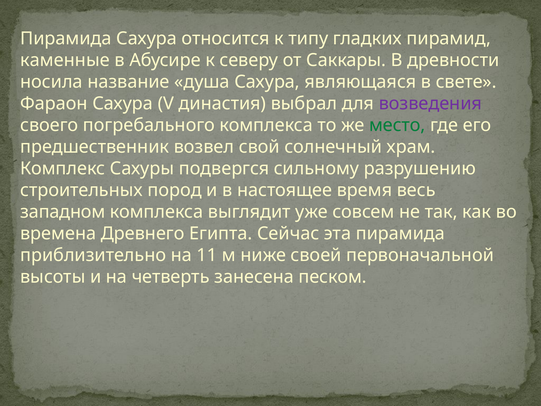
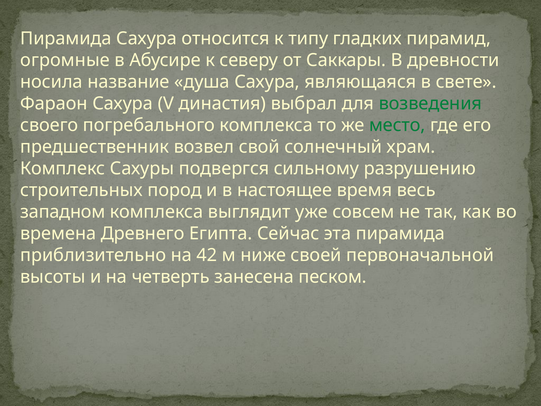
каменные: каменные -> огромные (65, 60)
возведения colour: purple -> green (430, 104)
11: 11 -> 42 (207, 255)
